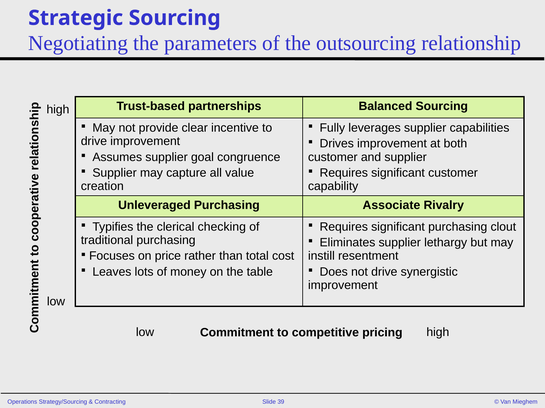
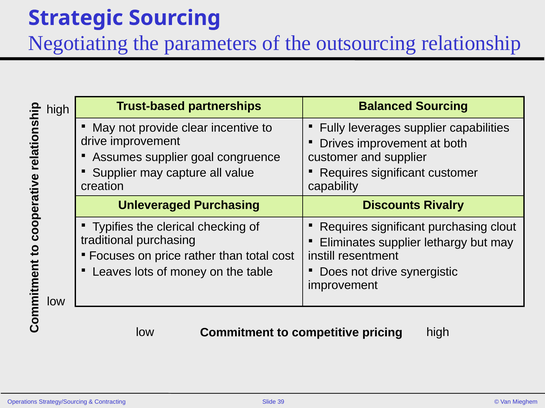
Associate: Associate -> Discounts (392, 206)
